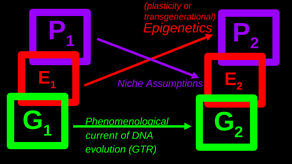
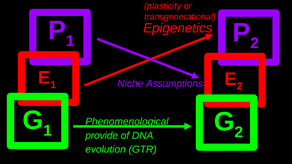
current: current -> provide (102, 136)
